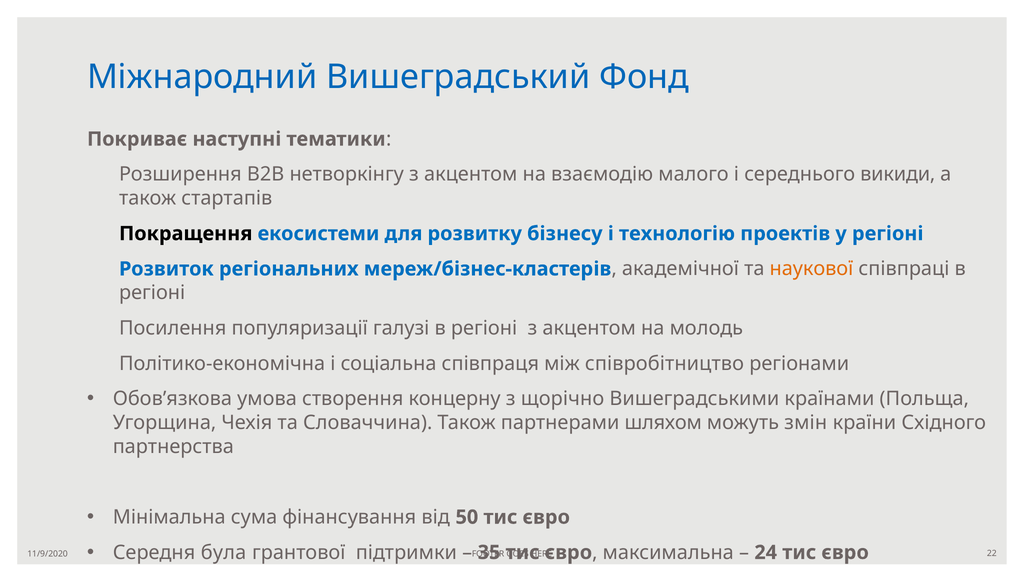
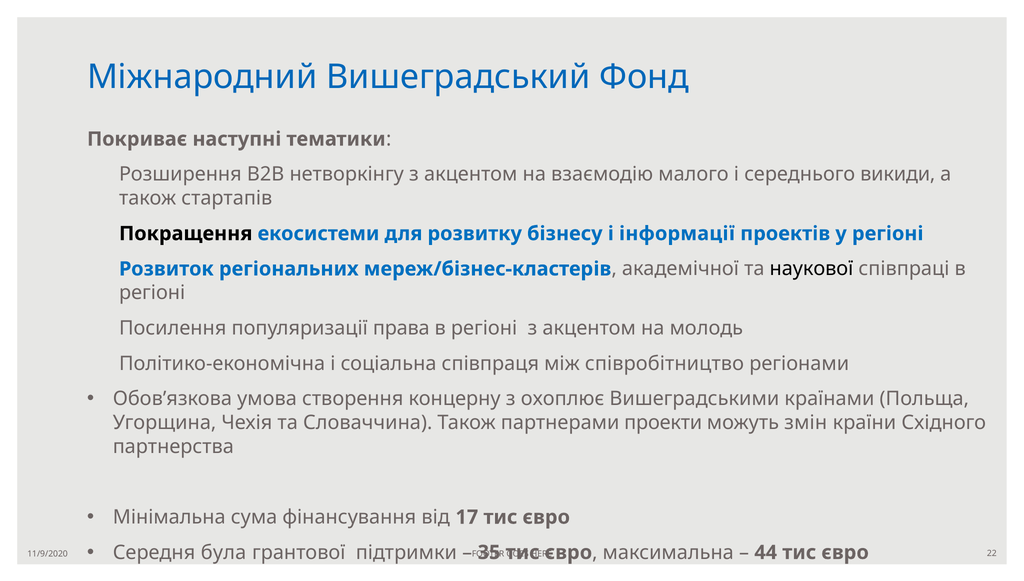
технологію: технологію -> інформації (677, 233)
наукової colour: orange -> black (811, 269)
галузі: галузі -> права (401, 328)
щорічно: щорічно -> охоплює (563, 398)
шляхом: шляхом -> проекти (663, 422)
50: 50 -> 17 (467, 517)
24: 24 -> 44 (766, 552)
